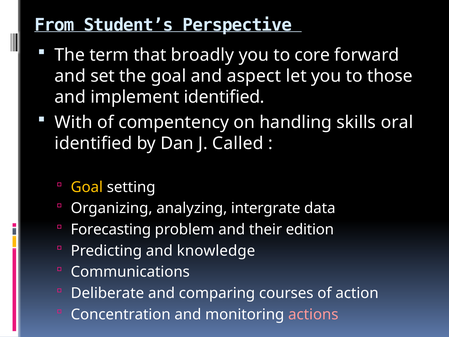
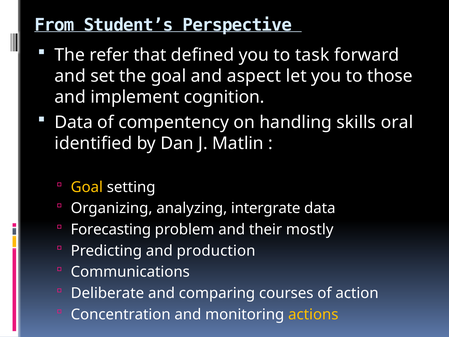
term: term -> refer (109, 55)
broadly: broadly -> defined (203, 55)
core: core -> task (312, 55)
implement identified: identified -> cognition (224, 97)
With: With -> Data (74, 122)
Called: Called -> Matlin (238, 143)
edition: edition -> mostly (310, 229)
knowledge: knowledge -> production (216, 251)
actions colour: pink -> yellow (313, 314)
